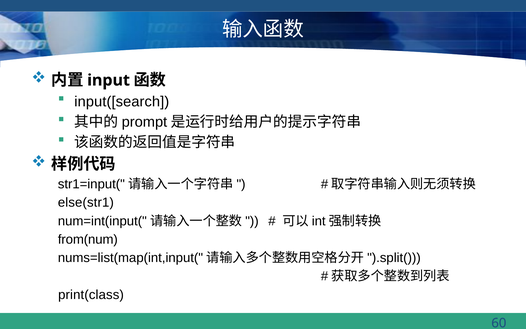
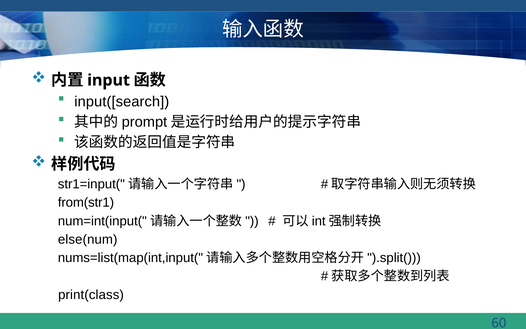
else(str1: else(str1 -> from(str1 (86, 202)
from(num: from(num -> else(num (88, 239)
